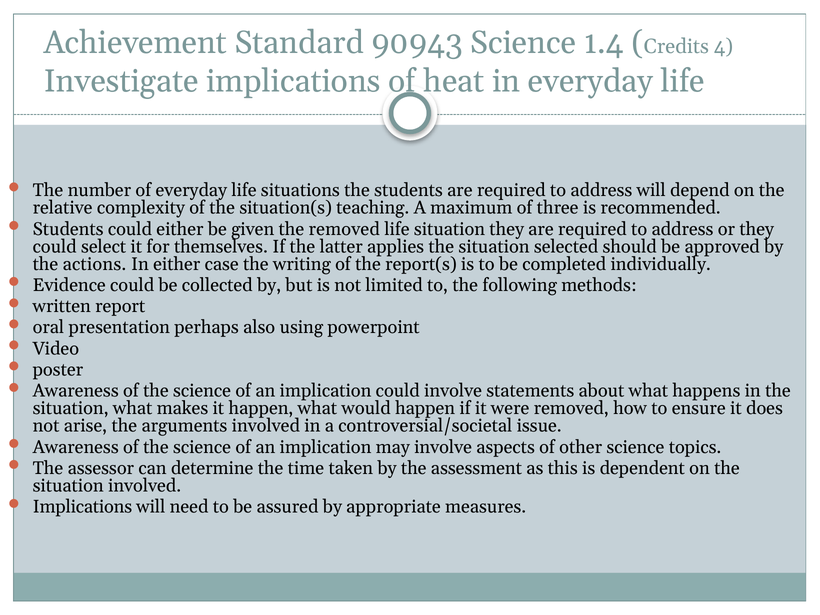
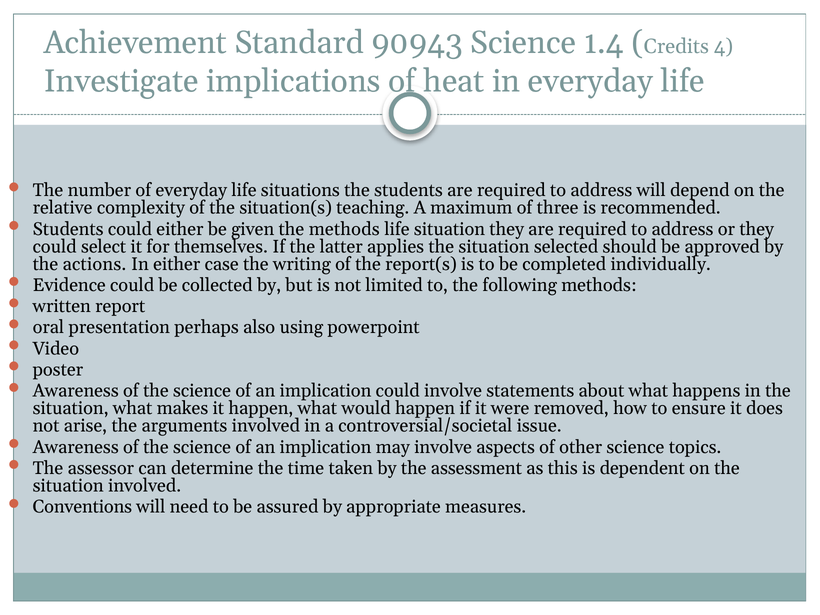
the removed: removed -> methods (344, 229)
Implications: Implications -> Conventions (82, 507)
